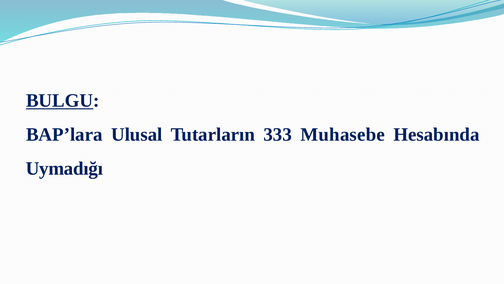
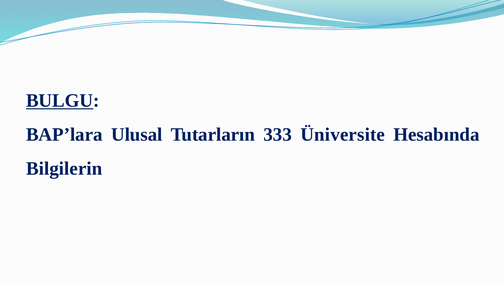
Muhasebe: Muhasebe -> Üniversite (343, 134)
Uymadığı: Uymadığı -> Bilgilerin (64, 168)
